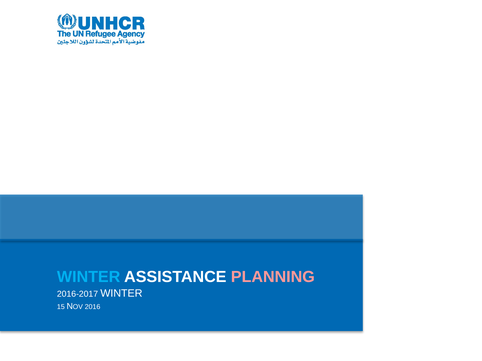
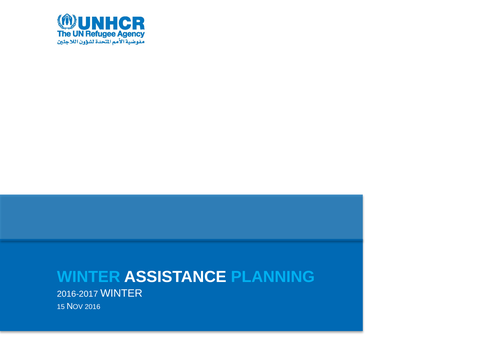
PLANNING colour: pink -> light blue (273, 277)
